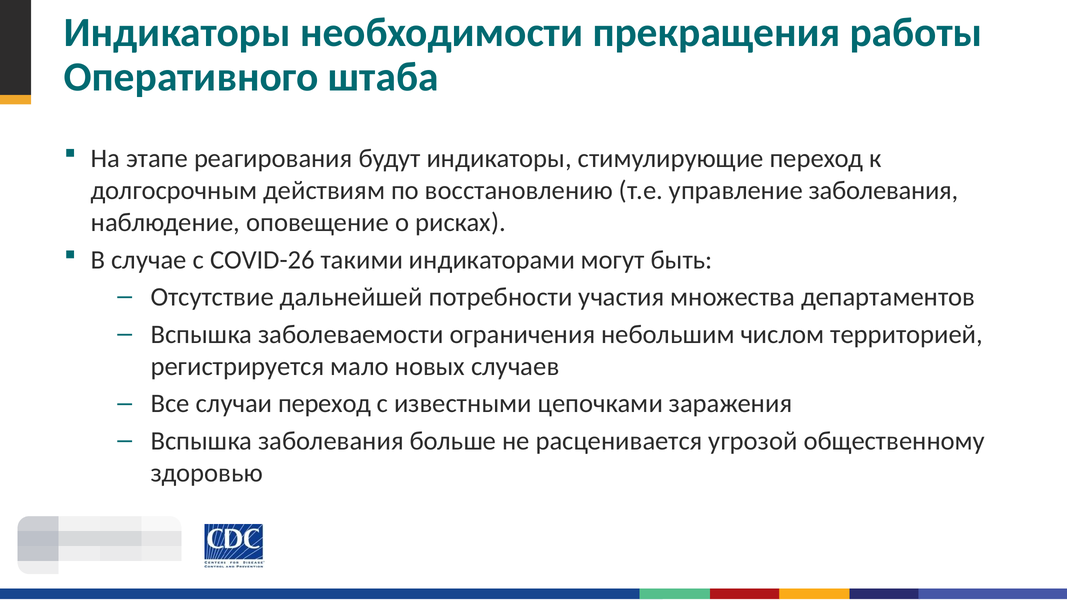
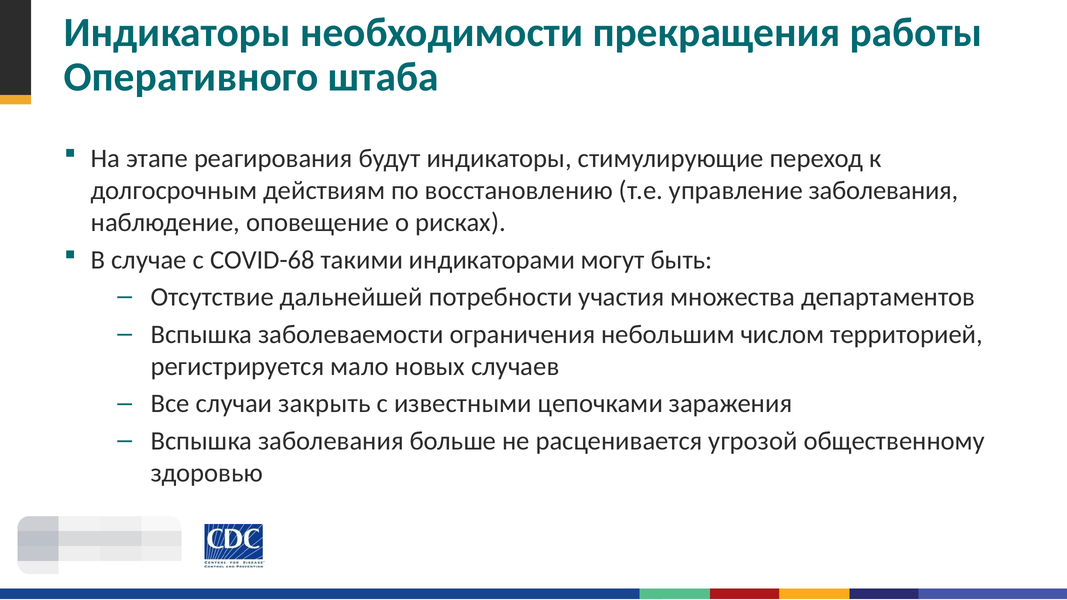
COVID-26: COVID-26 -> COVID-68 (262, 260)
случаи переход: переход -> закрыть (324, 404)
